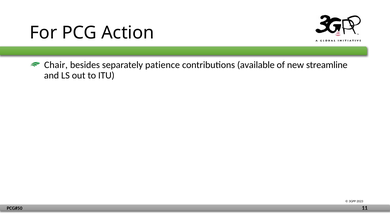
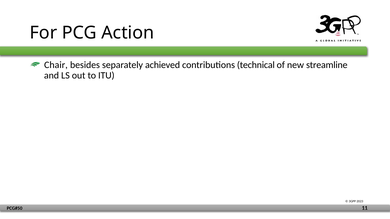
patience: patience -> achieved (163, 65)
available: available -> technical (256, 65)
